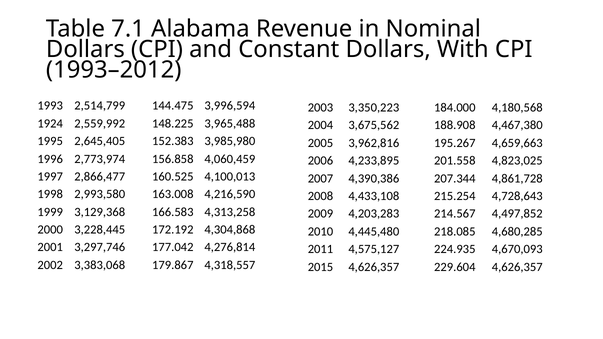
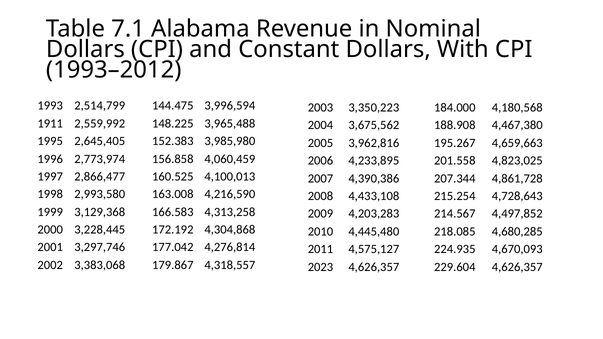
1924: 1924 -> 1911 (50, 124)
2015: 2015 -> 2023 (320, 267)
